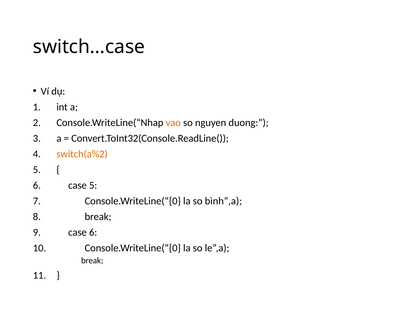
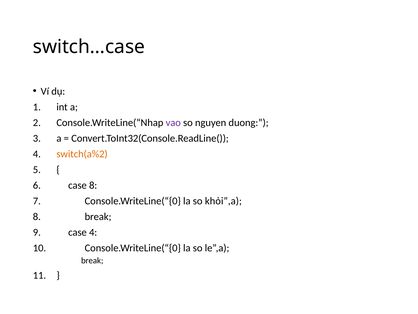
vao colour: orange -> purple (173, 122)
case 5: 5 -> 8 (93, 185)
bình”,a: bình”,a -> khỏi”,a (223, 201)
case 6: 6 -> 4 (93, 232)
